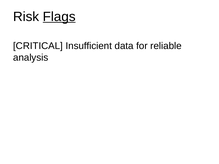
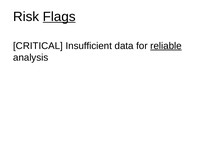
reliable underline: none -> present (166, 46)
